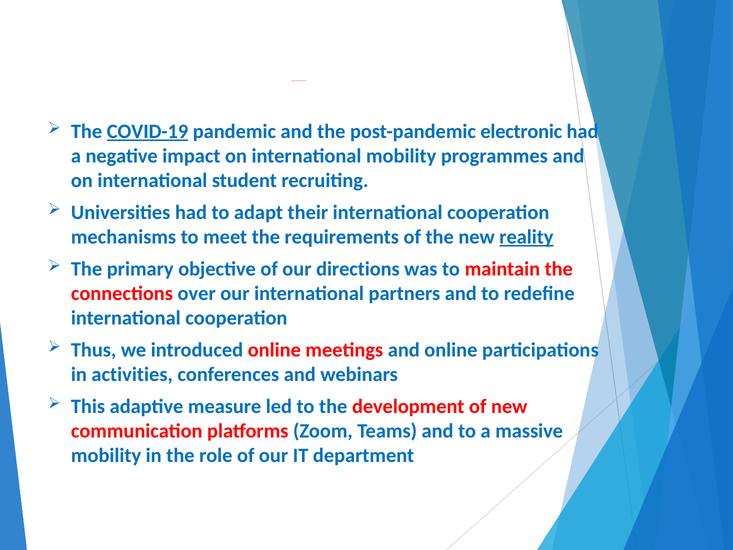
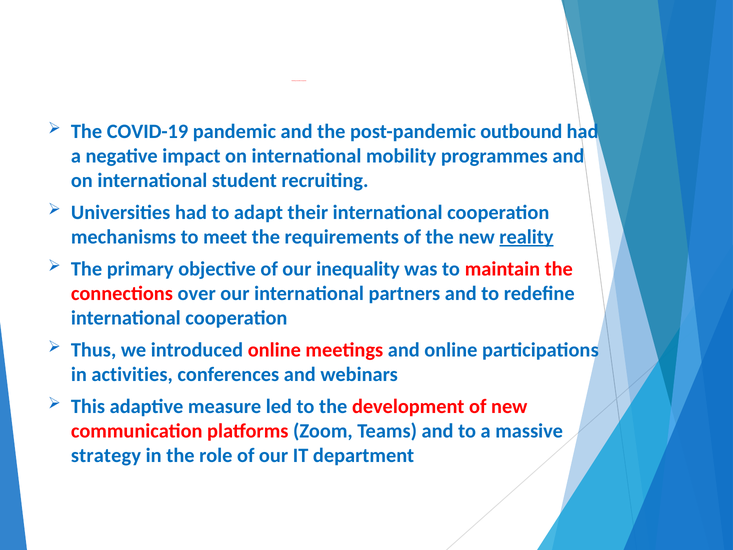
COVID-19 underline: present -> none (148, 131)
electronic: electronic -> outbound (521, 131)
directions: directions -> inequality (358, 269)
mobility: mobility -> strategy (106, 455)
